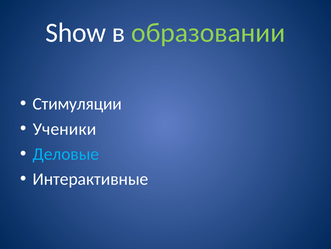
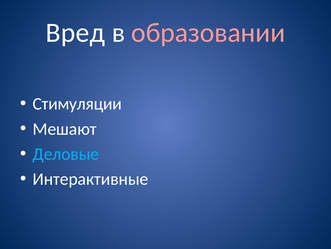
Show: Show -> Вред (75, 33)
образовании colour: light green -> pink (208, 33)
Ученики: Ученики -> Мешают (65, 129)
